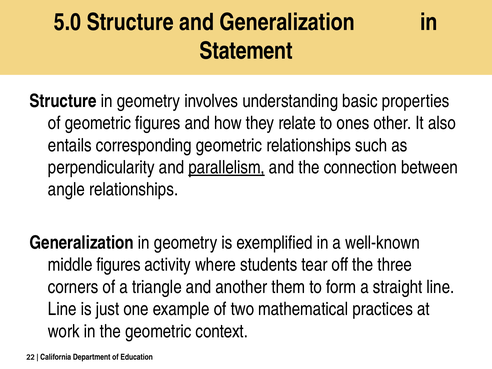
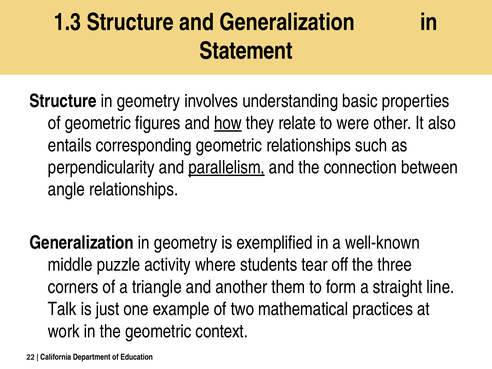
5.0: 5.0 -> 1.3 (68, 22)
how underline: none -> present (228, 123)
ones: ones -> were (353, 123)
middle figures: figures -> puzzle (119, 265)
Line: Line -> Talk (62, 309)
